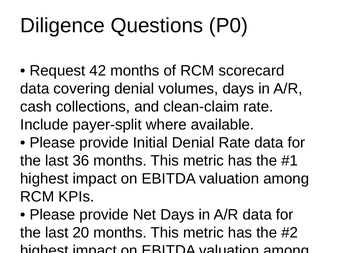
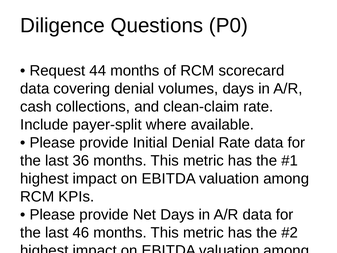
42: 42 -> 44 (98, 71)
20: 20 -> 46 (81, 232)
